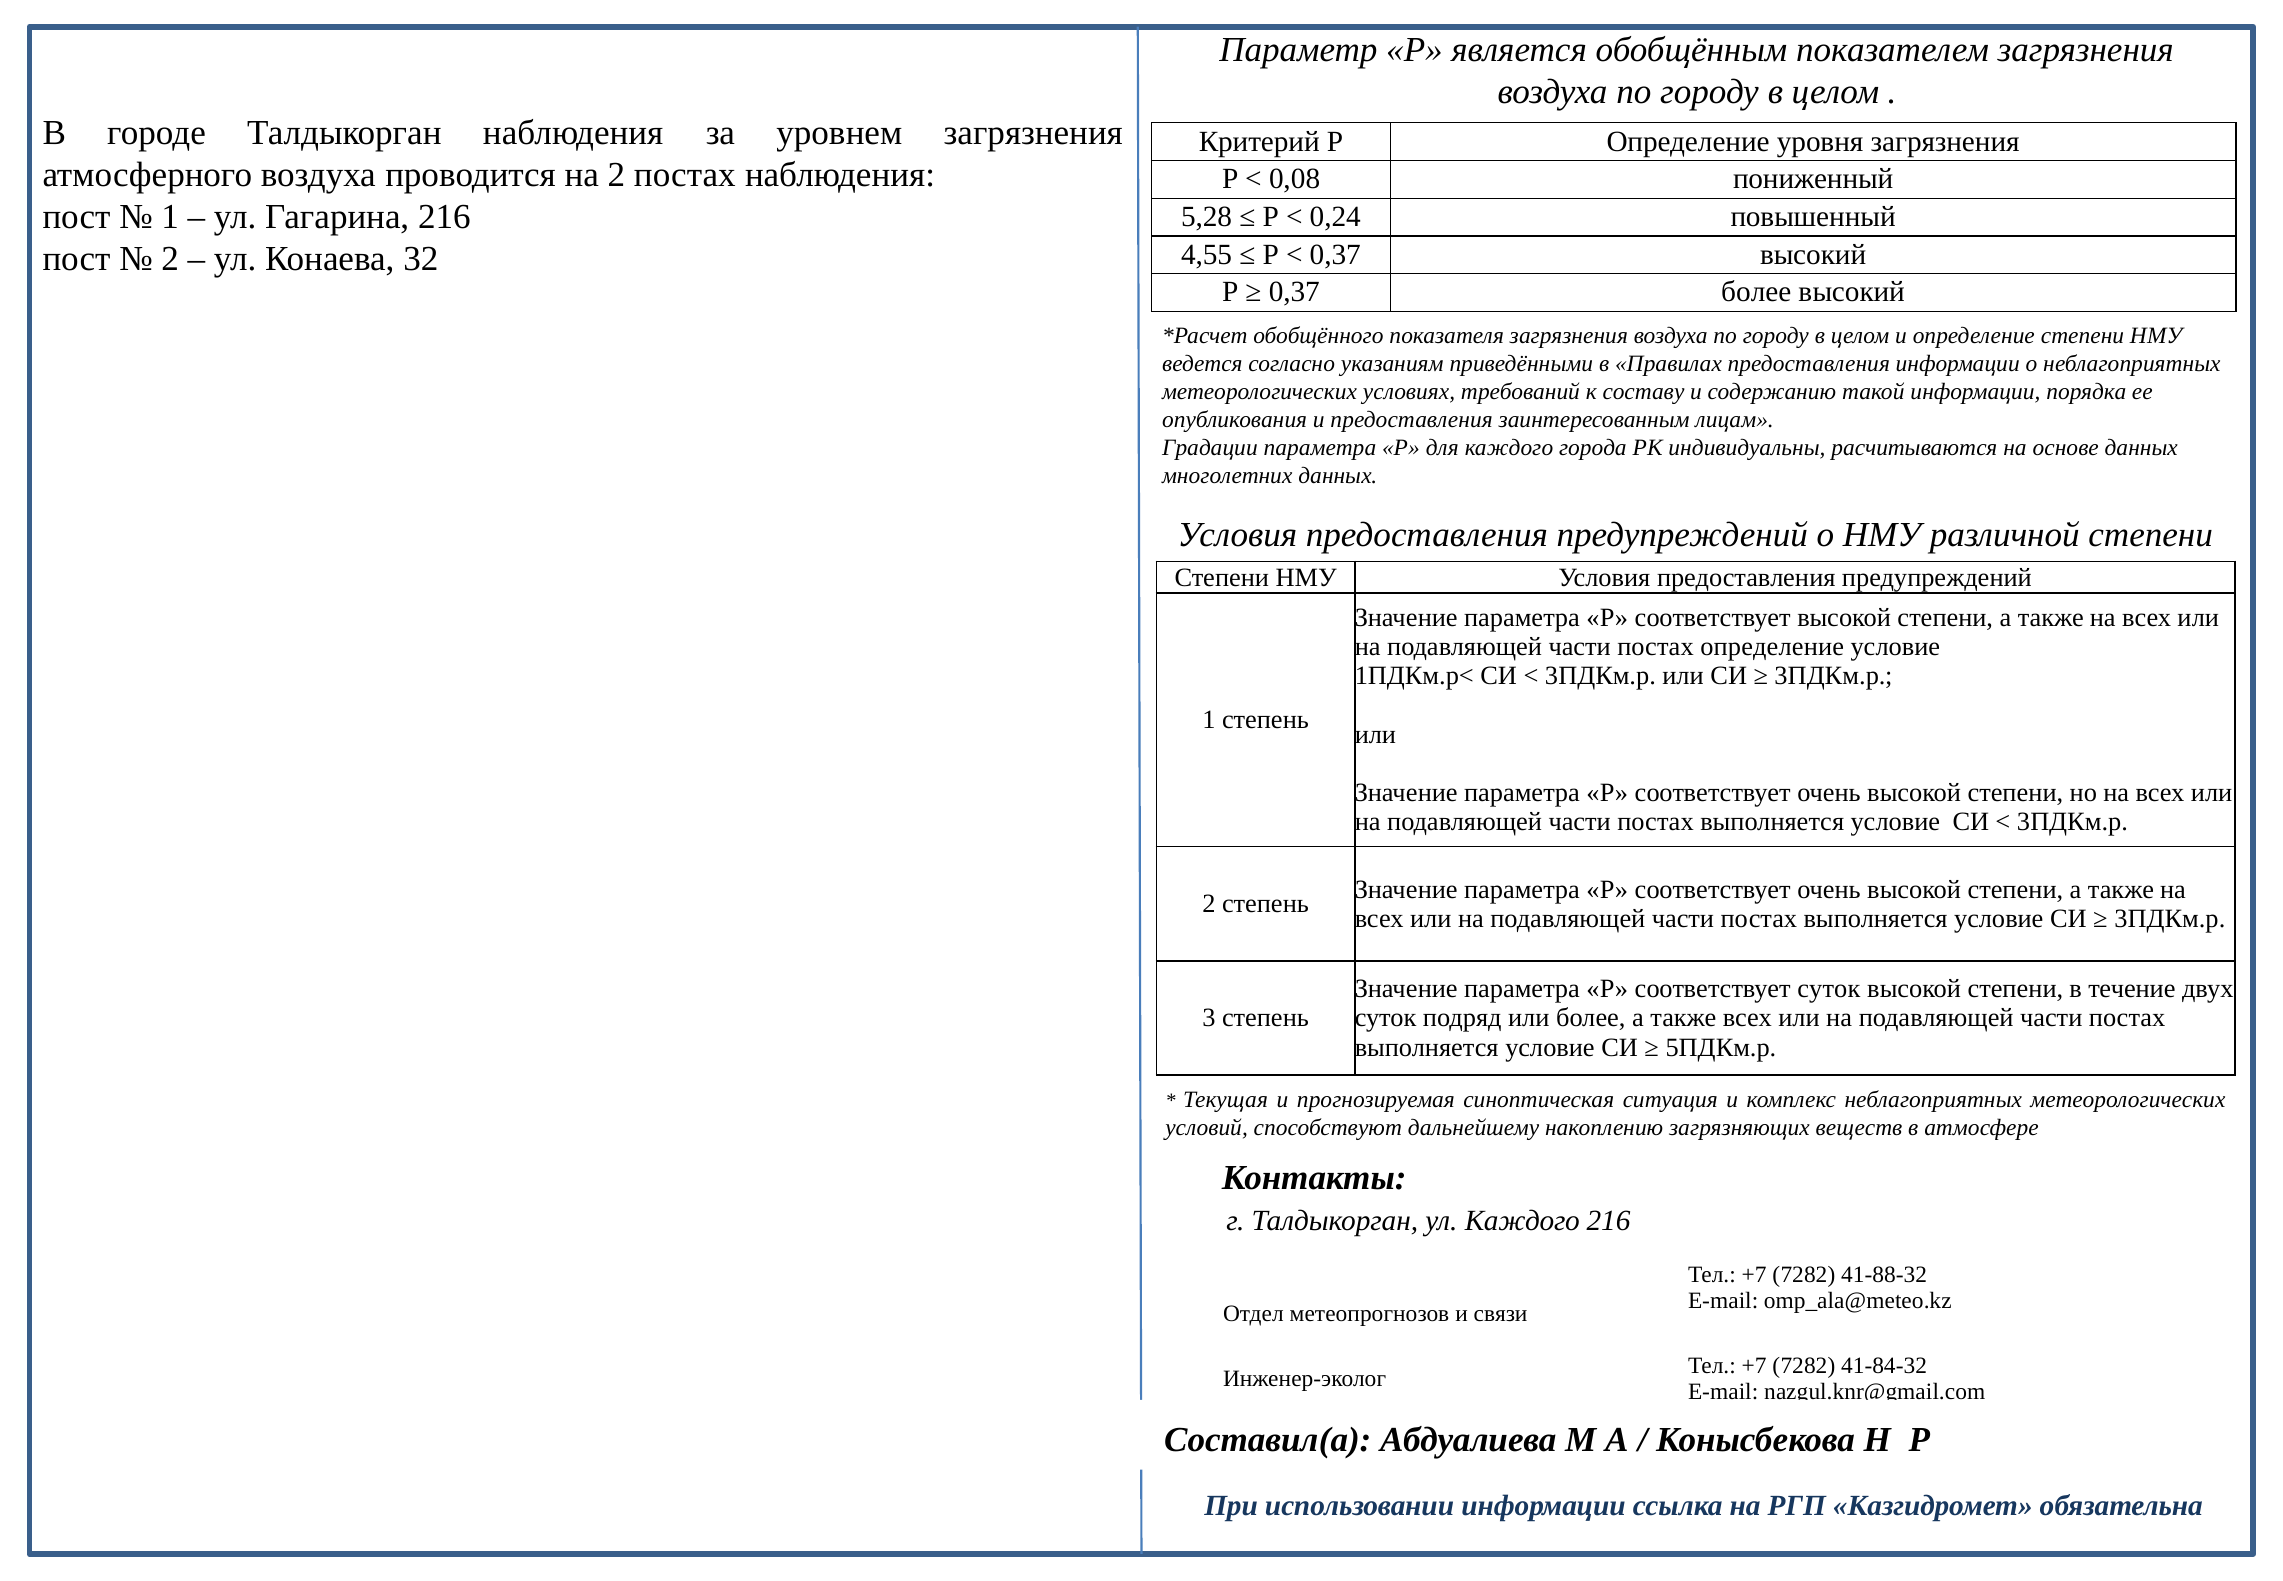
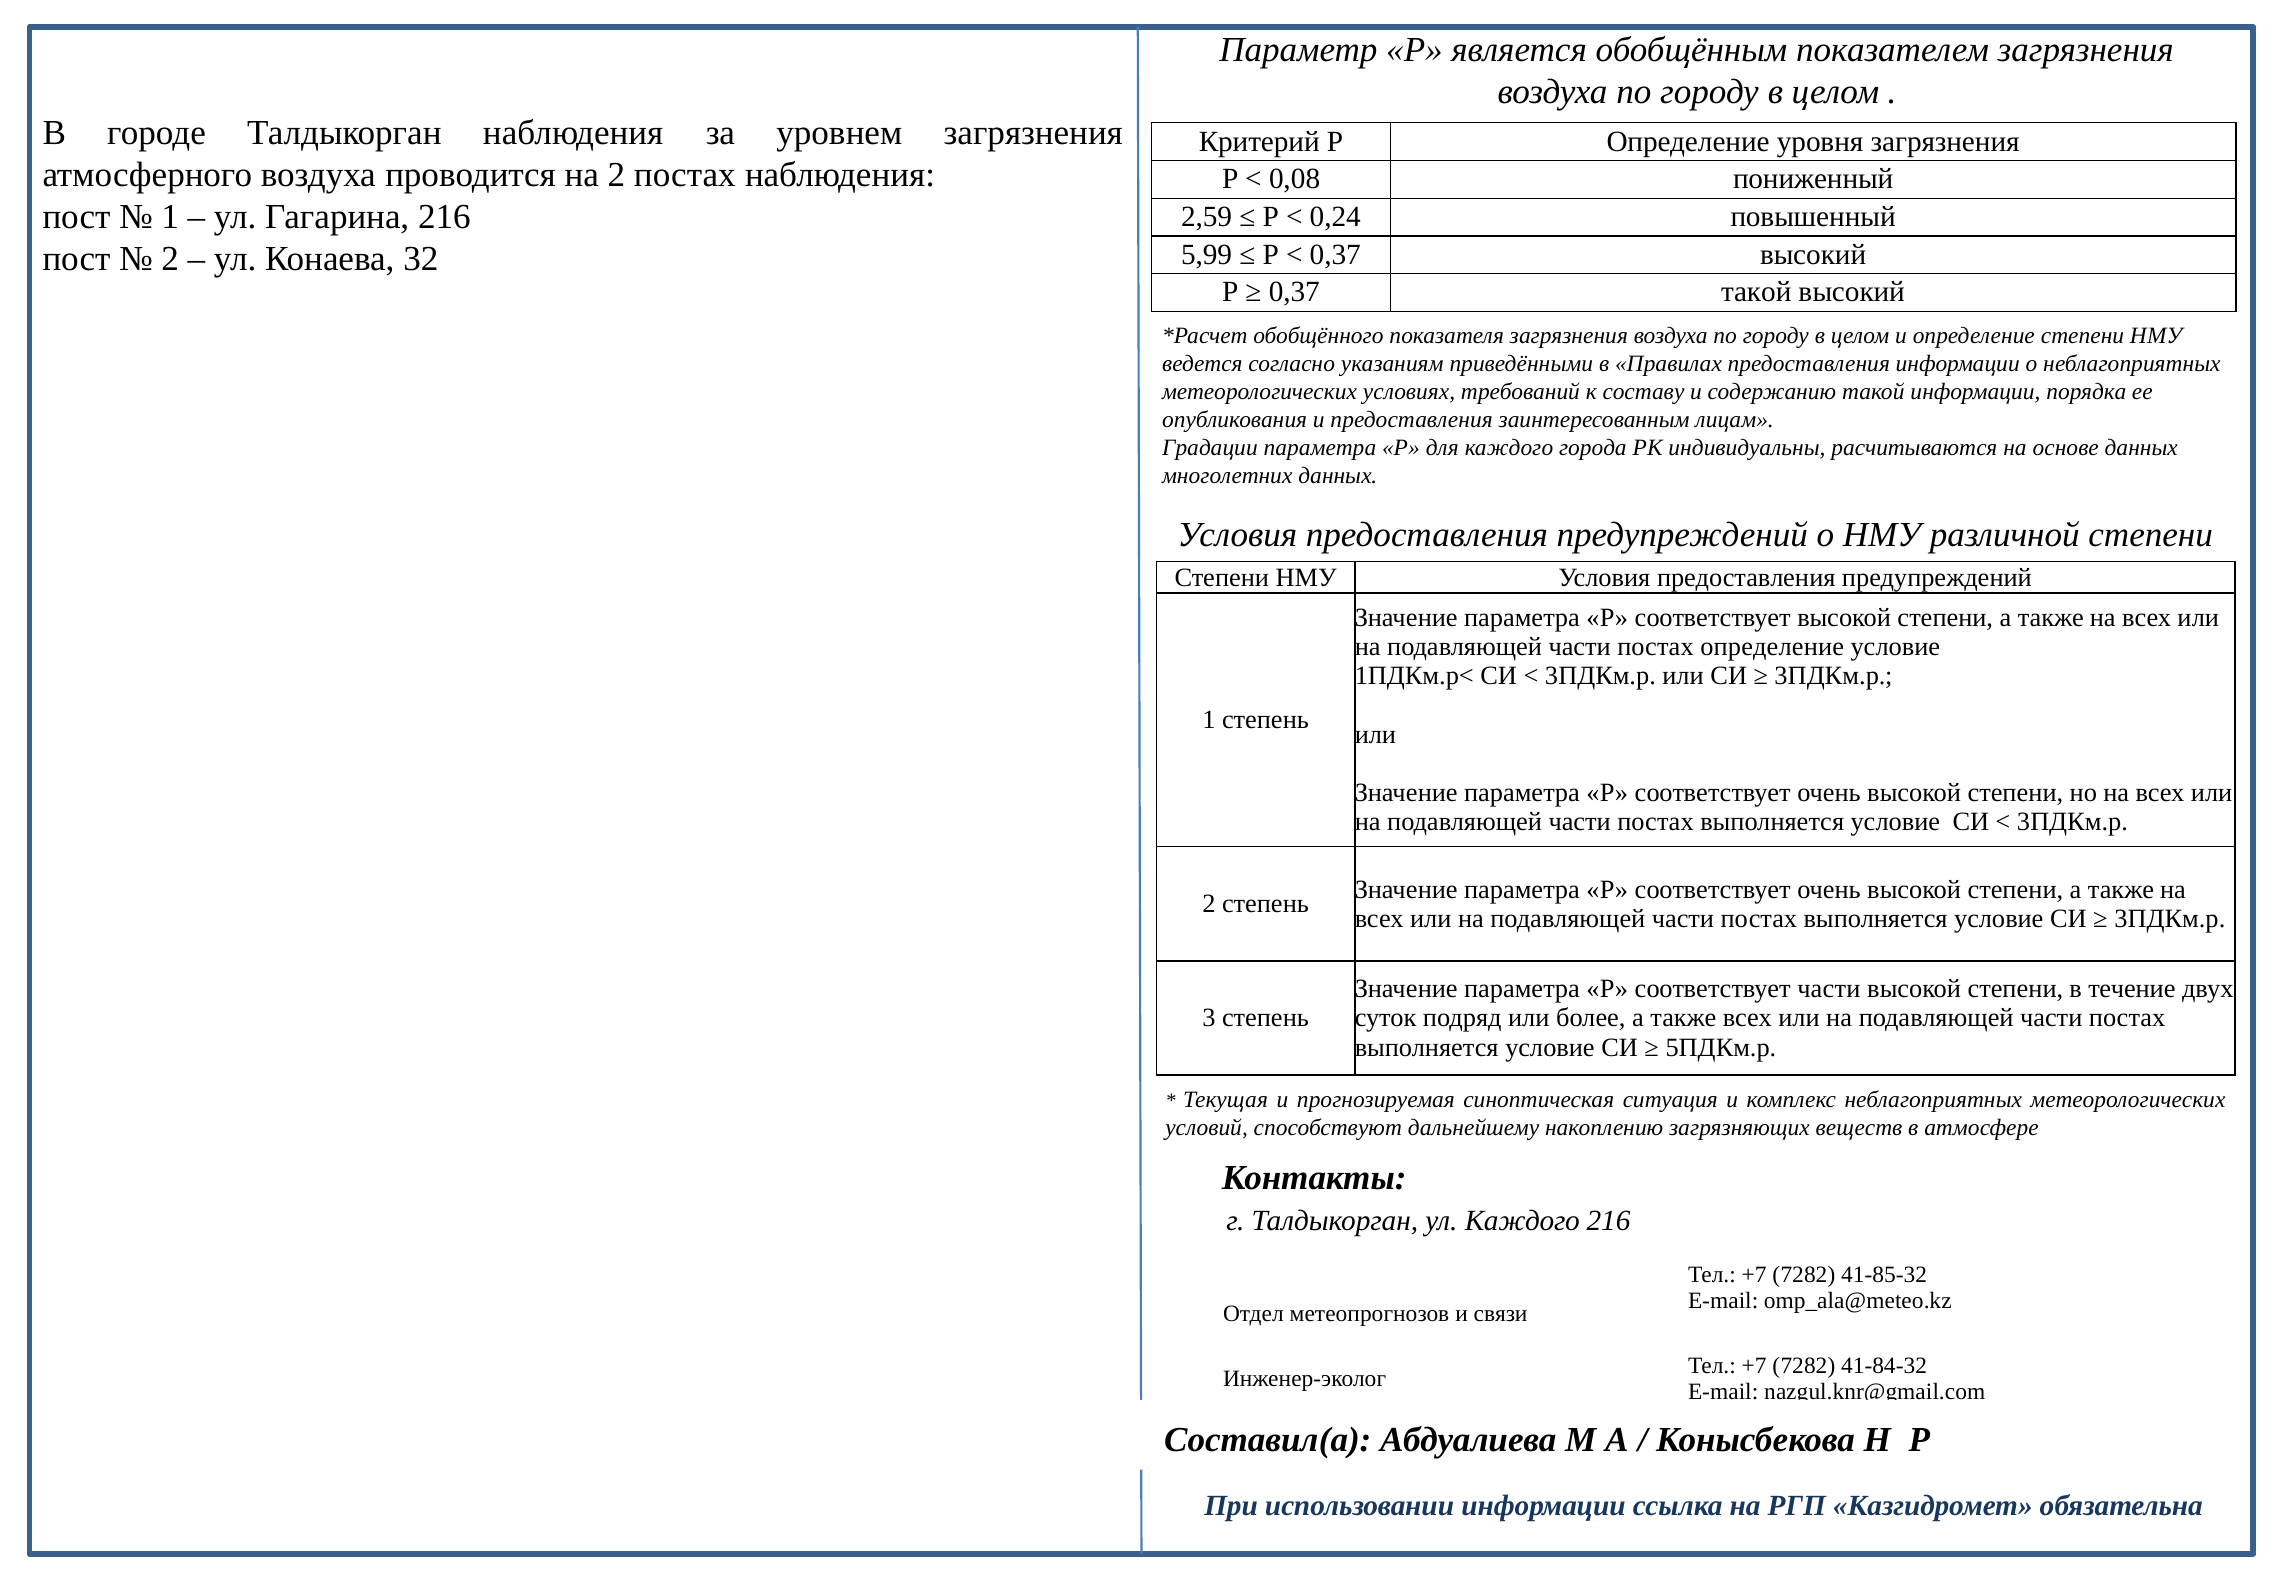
5,28: 5,28 -> 2,59 (1207, 217)
4,55: 4,55 -> 5,99 (1207, 254)
0,37 более: более -> такой (1756, 292)
соответствует суток: суток -> части (1829, 989)
41-88-32: 41-88-32 -> 41-85-32 (1884, 1274)
